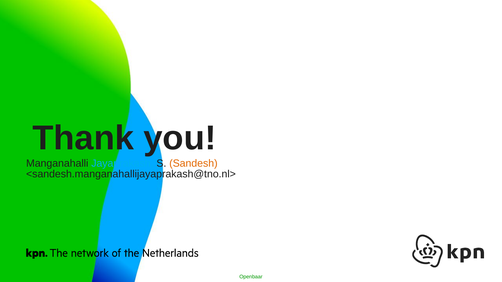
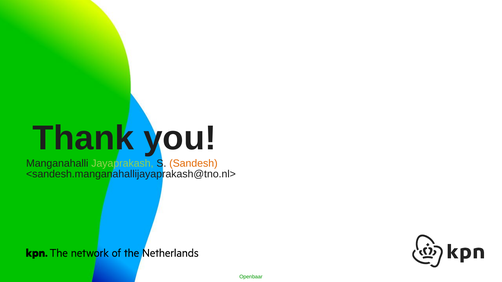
Jayaprakash colour: light blue -> light green (122, 164)
